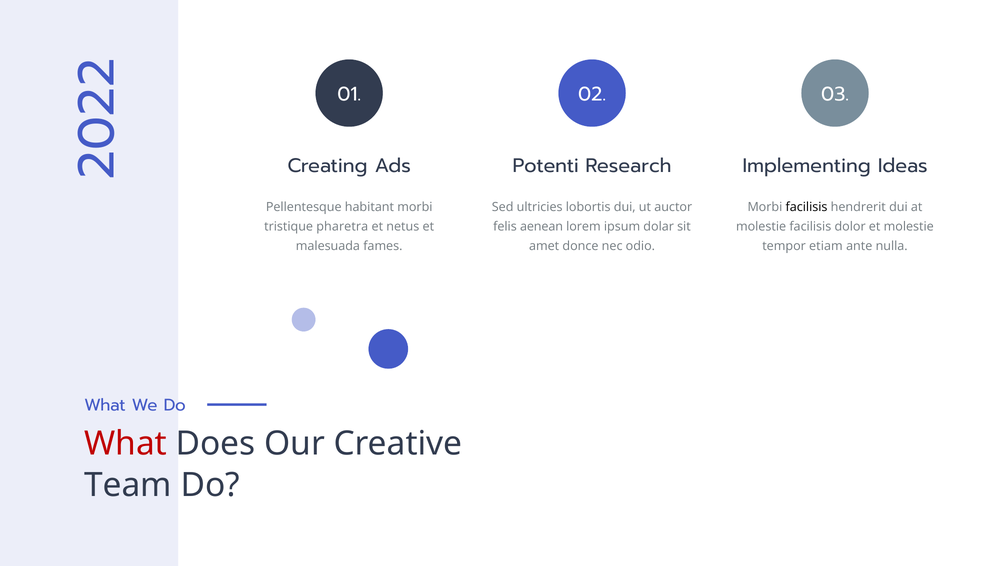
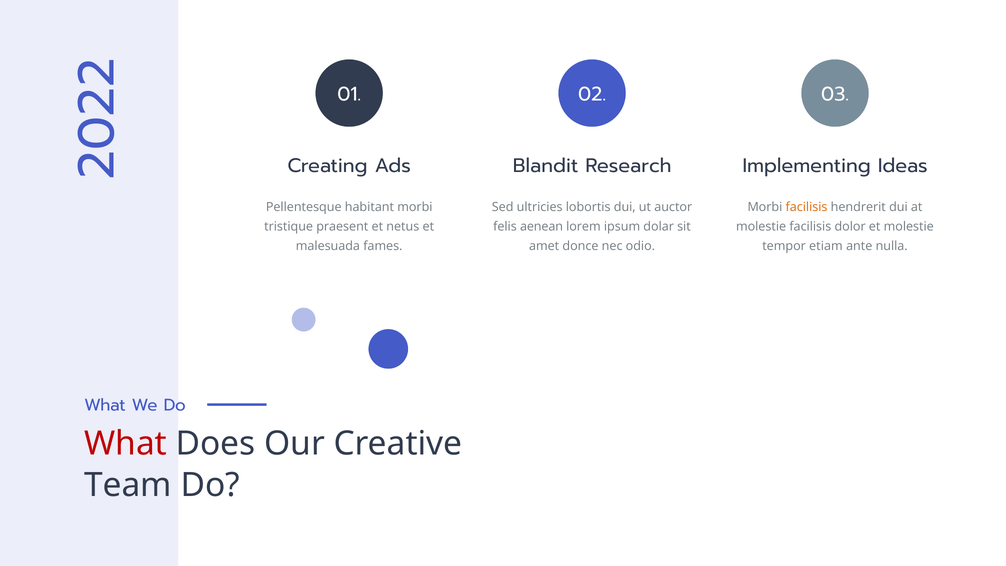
Potenti: Potenti -> Blandit (546, 166)
facilisis colour: black -> orange (807, 207)
pharetra: pharetra -> praesent (342, 226)
